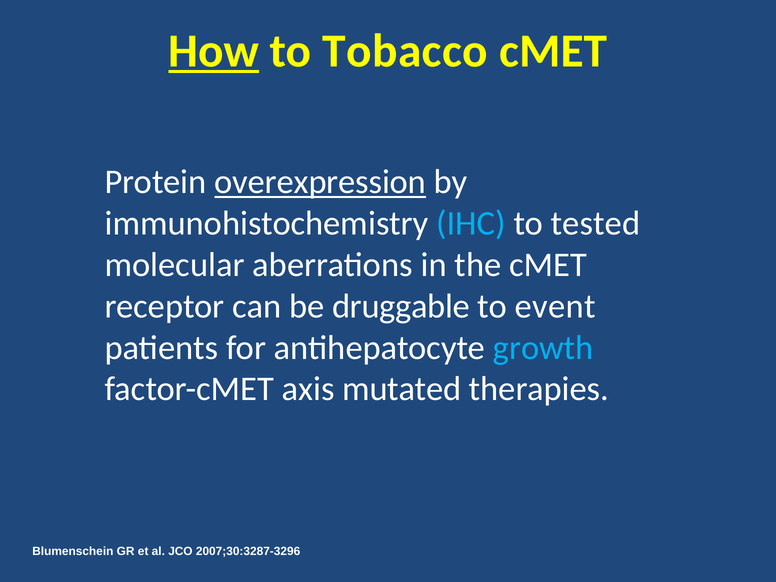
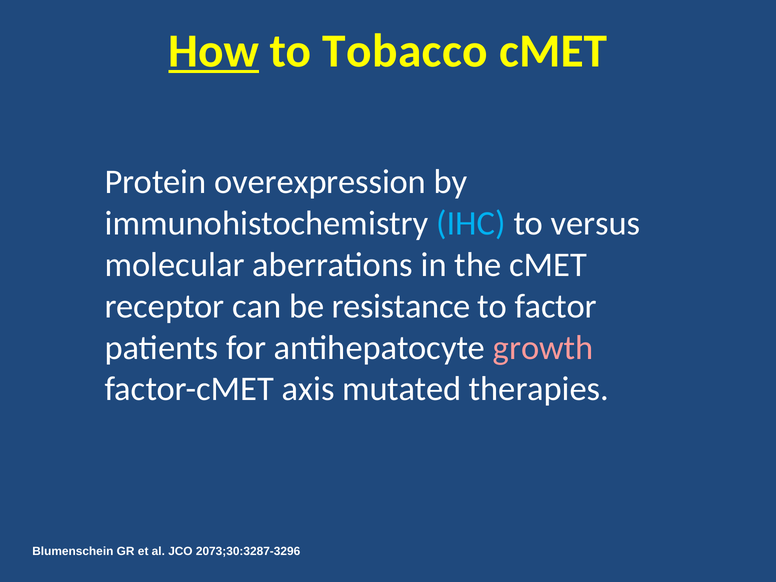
overexpression underline: present -> none (320, 182)
tested: tested -> versus (596, 223)
druggable: druggable -> resistance (401, 306)
event: event -> factor (556, 306)
growth colour: light blue -> pink (543, 348)
2007;30:3287-3296: 2007;30:3287-3296 -> 2073;30:3287-3296 (248, 551)
